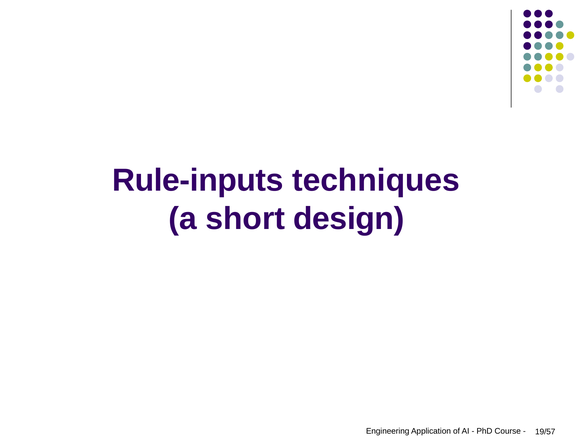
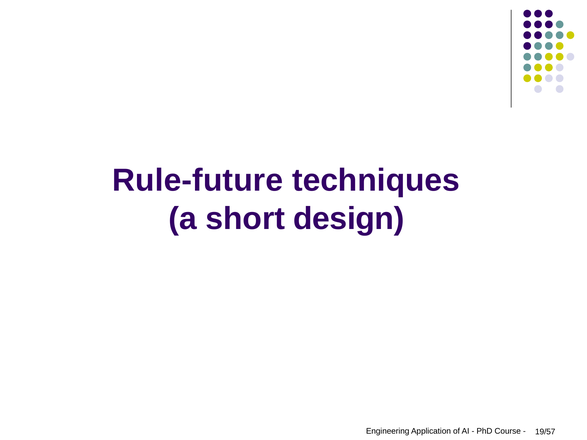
Rule-inputs: Rule-inputs -> Rule-future (198, 181)
